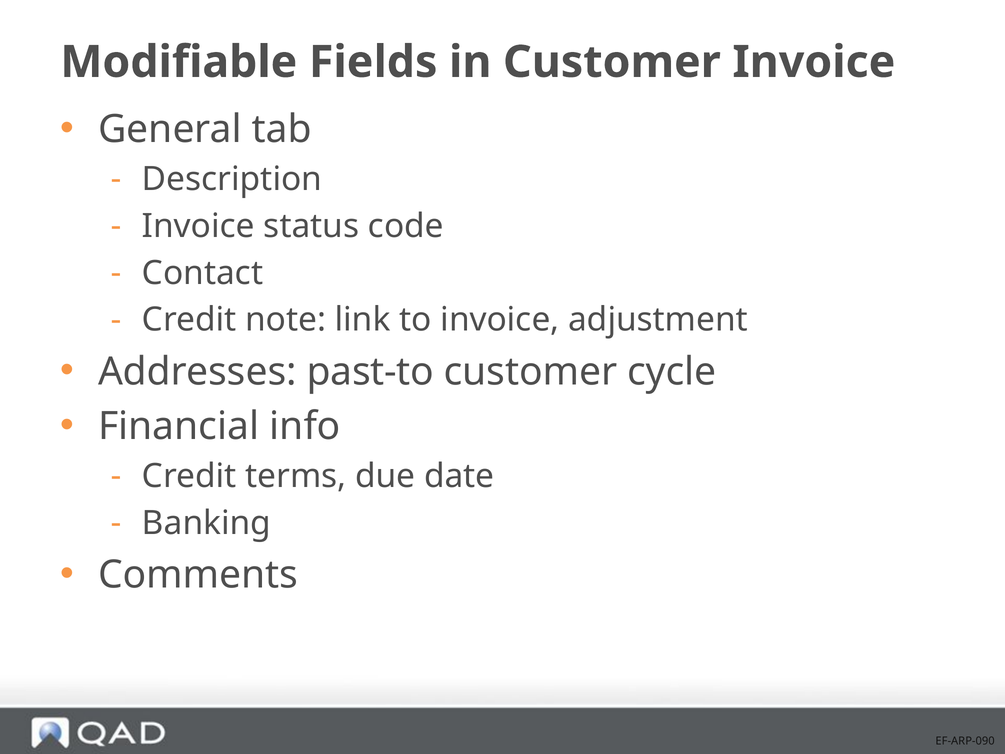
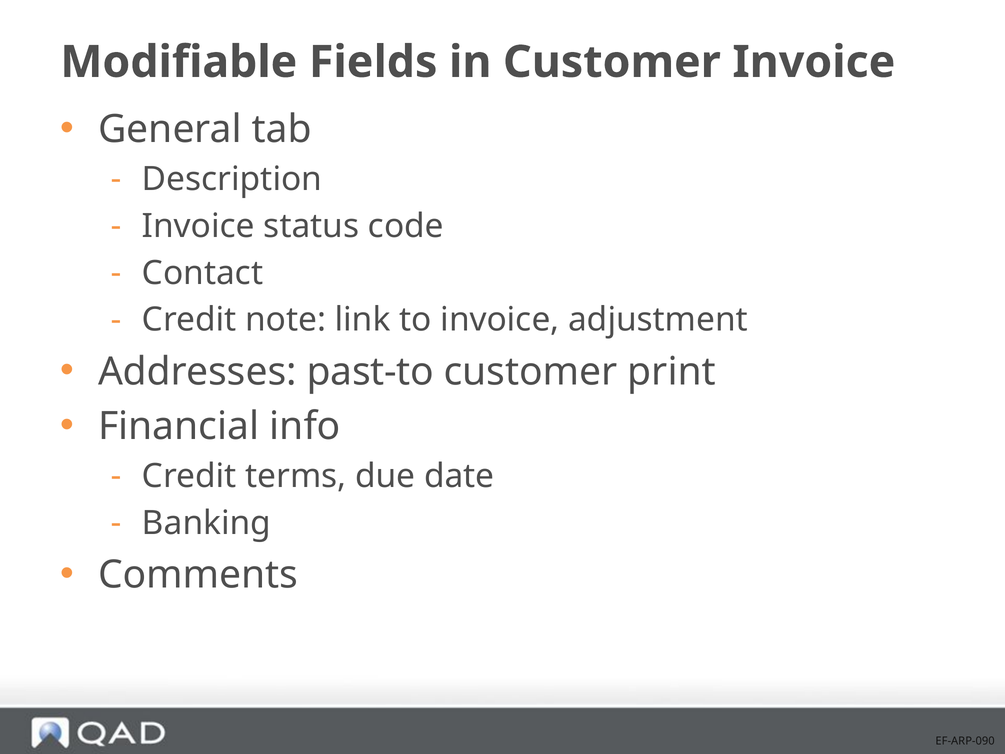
cycle: cycle -> print (672, 372)
